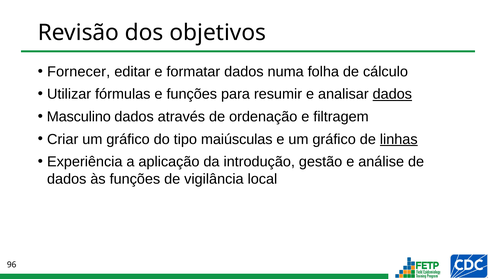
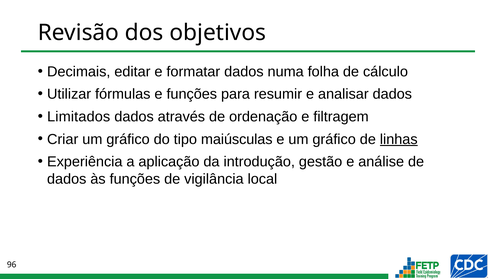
Fornecer: Fornecer -> Decimais (79, 72)
dados underline: present -> none (392, 94)
Masculino: Masculino -> Limitados (79, 117)
